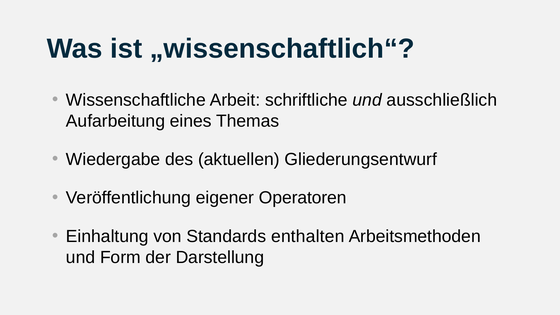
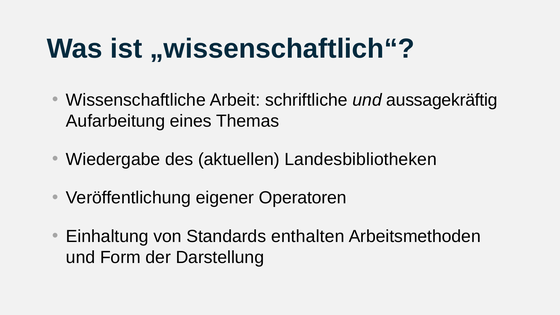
ausschließlich: ausschließlich -> aussagekräftig (442, 100)
Gliederungsentwurf: Gliederungsentwurf -> Landesbibliotheken (361, 159)
